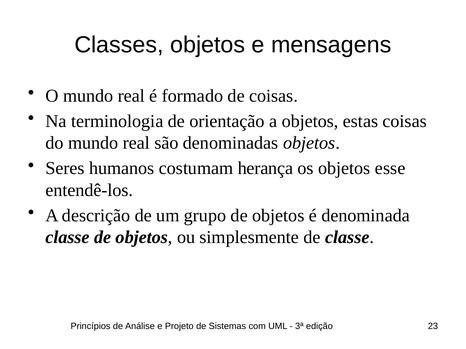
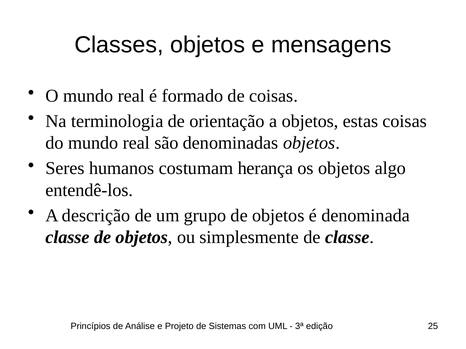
esse: esse -> algo (390, 169)
23: 23 -> 25 (433, 327)
